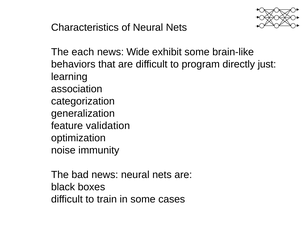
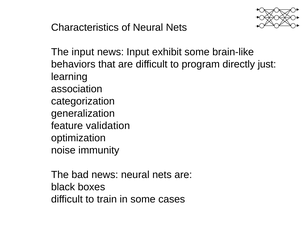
The each: each -> input (83, 52)
news Wide: Wide -> Input (138, 52)
